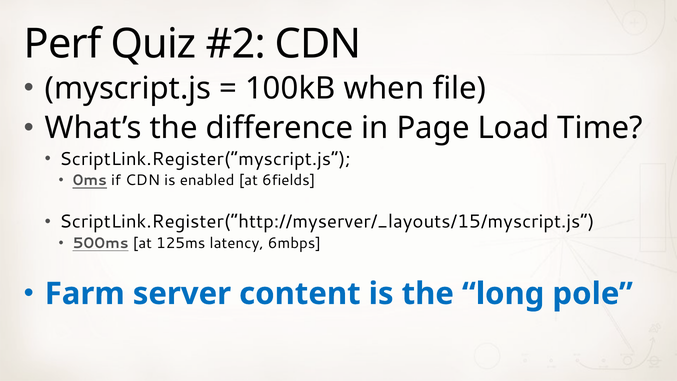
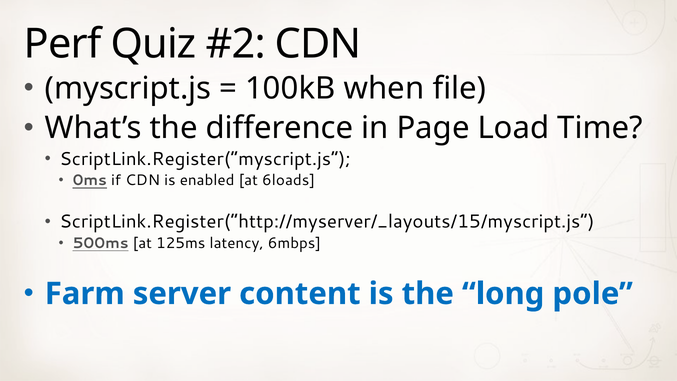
6fields: 6fields -> 6loads (289, 180)
